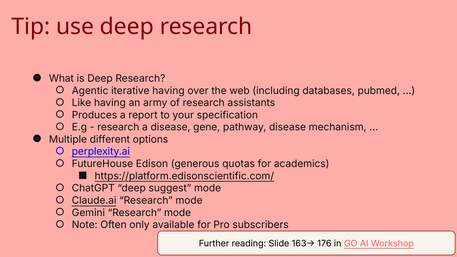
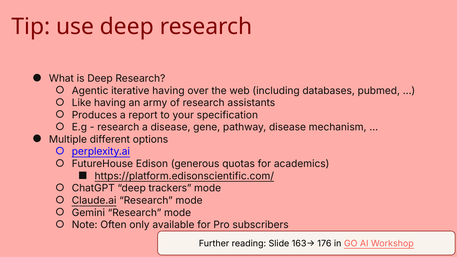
suggest: suggest -> trackers (170, 188)
